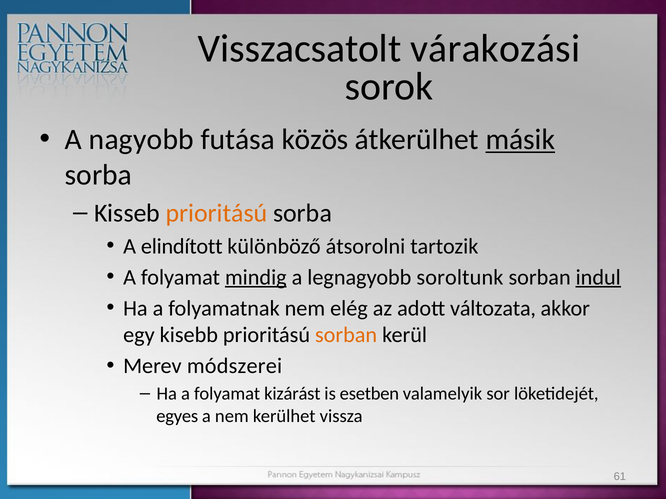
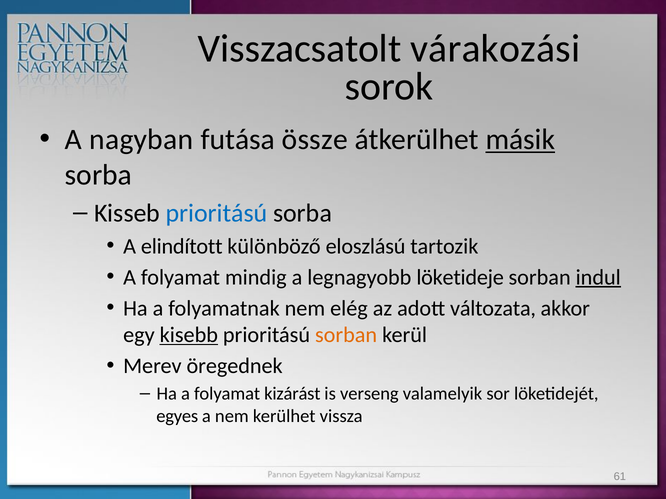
nagyobb: nagyobb -> nagyban (141, 140)
közös: közös -> össze (315, 140)
prioritású colour: orange -> blue (217, 213)
átsorolni: átsorolni -> eloszlású (366, 247)
mindig underline: present -> none (256, 278)
soroltunk: soroltunk -> löketideje (460, 278)
kisebb underline: none -> present (189, 335)
módszerei: módszerei -> öregednek (235, 366)
esetben: esetben -> verseng (369, 394)
